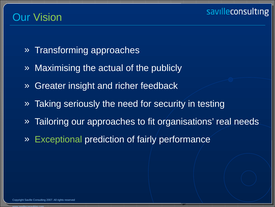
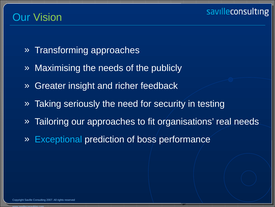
the actual: actual -> needs (111, 68)
Exceptional colour: light green -> light blue (58, 139)
fairly: fairly -> boss (147, 139)
